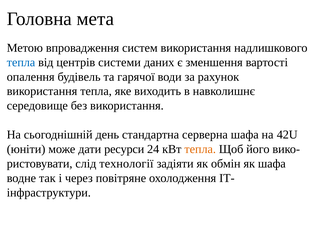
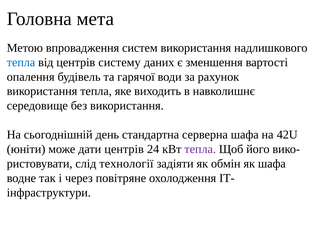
системи: системи -> систему (119, 62)
дати ресурси: ресурси -> центрів (124, 149)
тепла colour: orange -> purple (200, 149)
